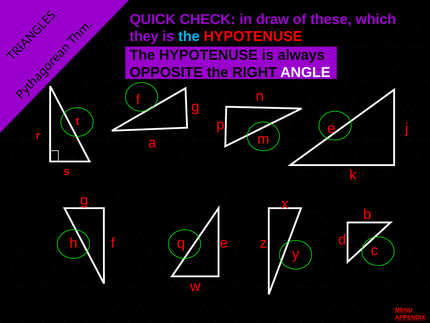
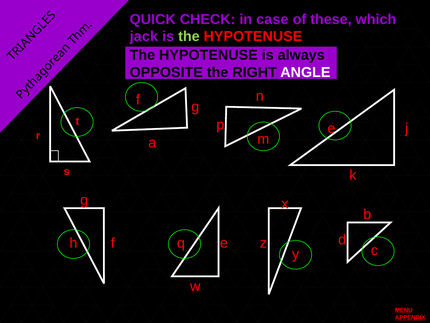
draw: draw -> case (272, 19)
they: they -> jack (144, 36)
the colour: light blue -> light green (189, 36)
